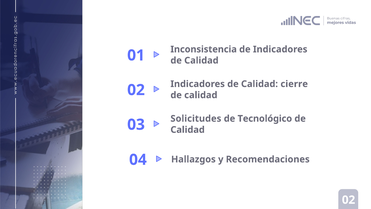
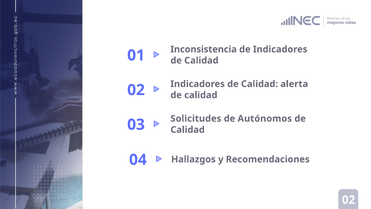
cierre: cierre -> alerta (294, 84)
Tecnológico: Tecnológico -> Autónomos (265, 118)
